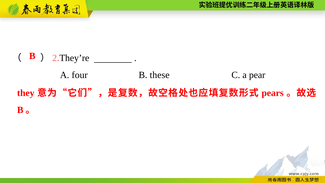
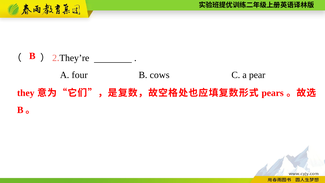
these: these -> cows (160, 75)
